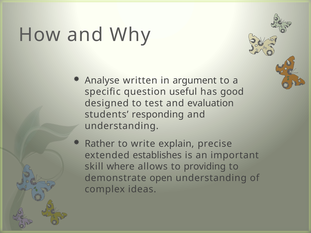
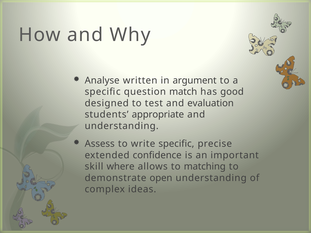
useful: useful -> match (183, 92)
responding: responding -> appropriate (158, 115)
Rather: Rather -> Assess (100, 144)
write explain: explain -> specific (176, 144)
establishes: establishes -> confidence (157, 155)
providing: providing -> matching (205, 167)
